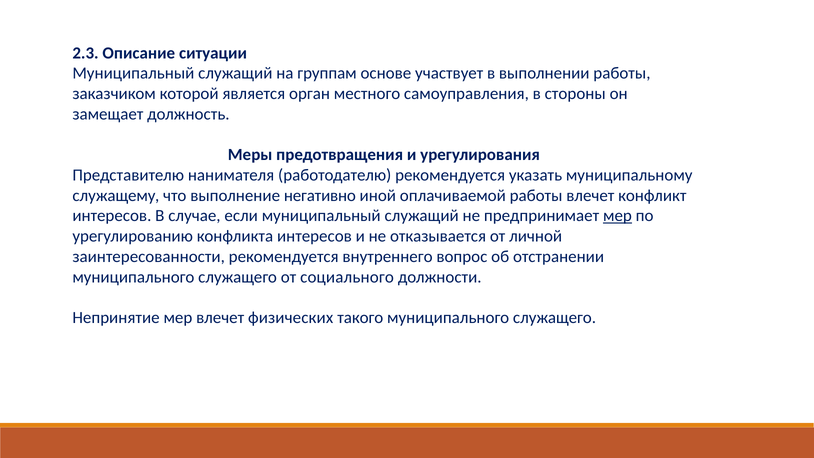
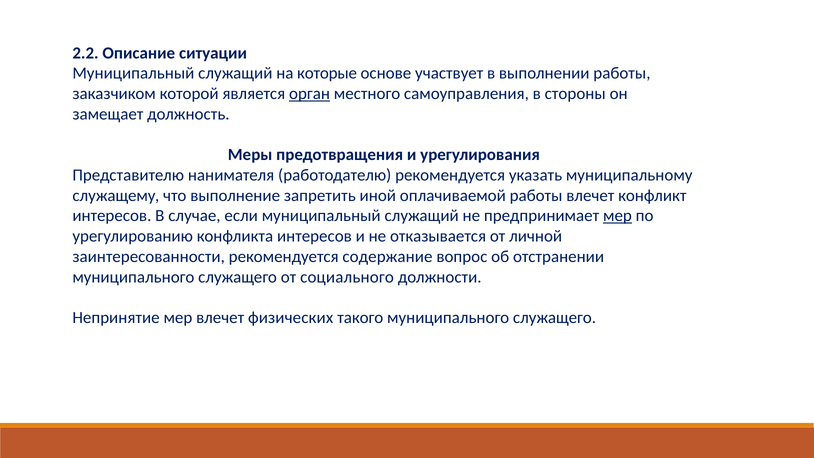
2.3: 2.3 -> 2.2 (86, 53)
группам: группам -> которые (327, 73)
орган underline: none -> present (310, 94)
негативно: негативно -> запретить (320, 195)
внутреннего: внутреннего -> содержание (387, 257)
